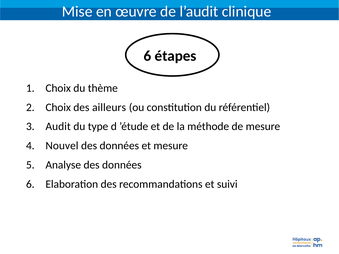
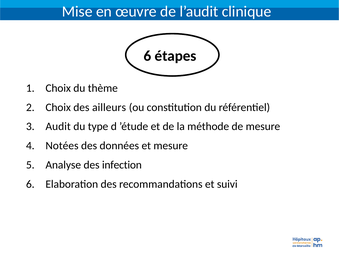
Nouvel: Nouvel -> Notées (62, 146)
Analyse des données: données -> infection (122, 165)
